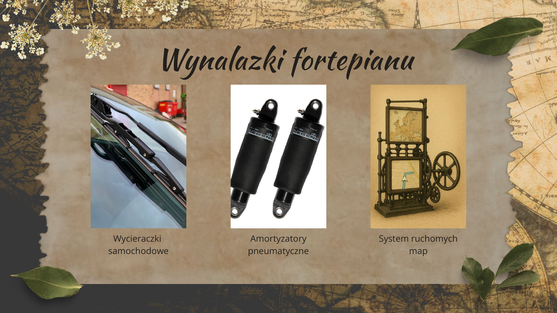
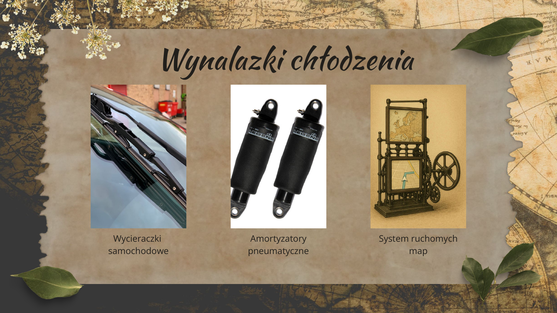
fortepianu: fortepianu -> chłodzenia (351, 60)
